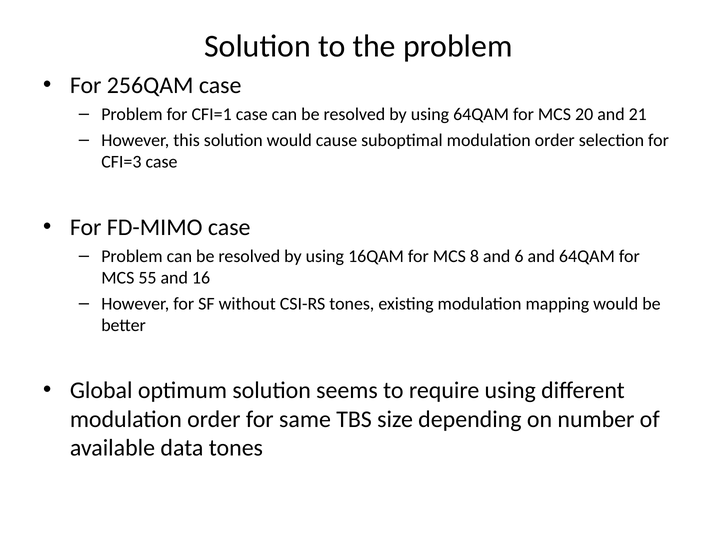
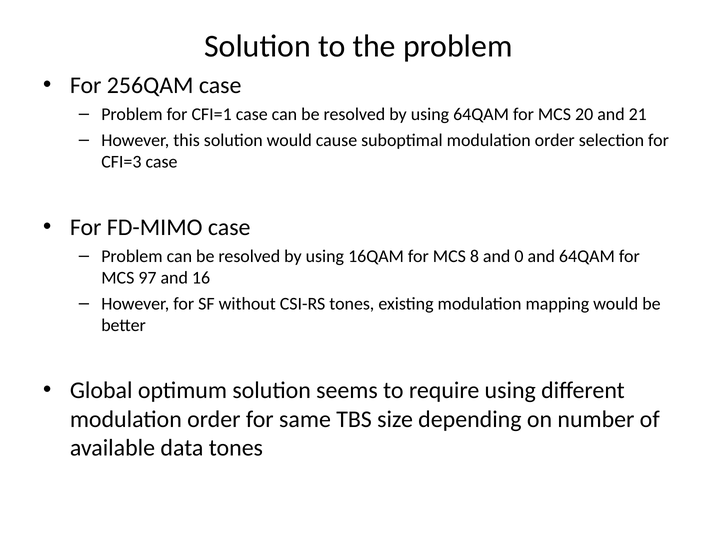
6: 6 -> 0 (519, 256)
55: 55 -> 97 (147, 278)
